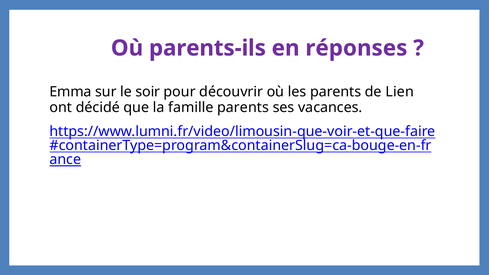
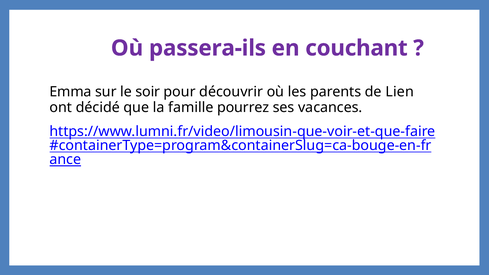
parents-ils: parents-ils -> passera-ils (207, 48)
réponses: réponses -> couchant (357, 48)
famille parents: parents -> pourrez (243, 107)
